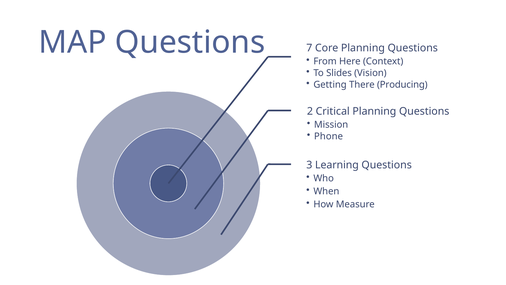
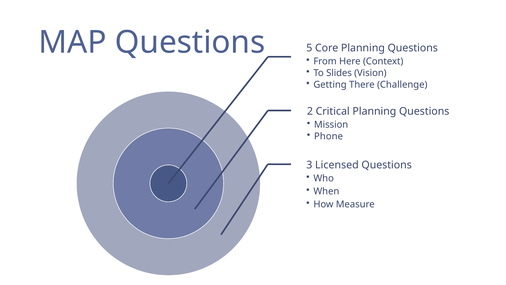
7: 7 -> 5 (309, 48)
Producing: Producing -> Challenge (402, 85)
Learning: Learning -> Licensed (337, 165)
